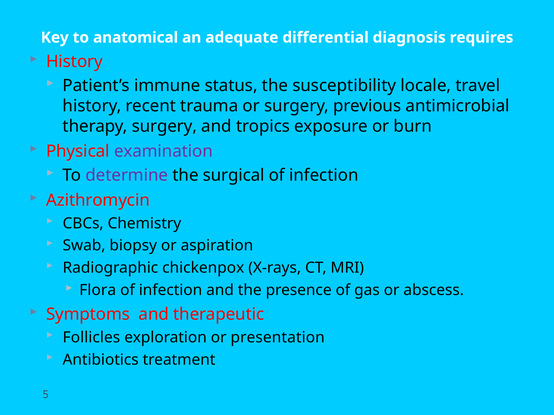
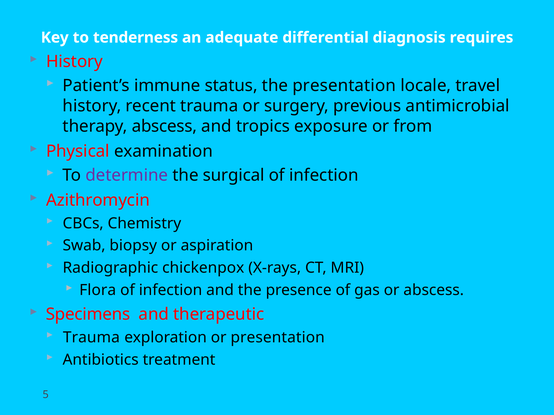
anatomical: anatomical -> tenderness (136, 38)
the susceptibility: susceptibility -> presentation (344, 86)
therapy surgery: surgery -> abscess (164, 126)
burn: burn -> from (413, 126)
examination colour: purple -> black (163, 151)
Symptoms: Symptoms -> Specimens (88, 315)
Follicles: Follicles -> Trauma (91, 338)
